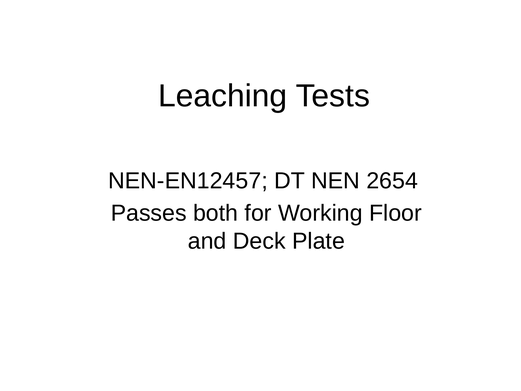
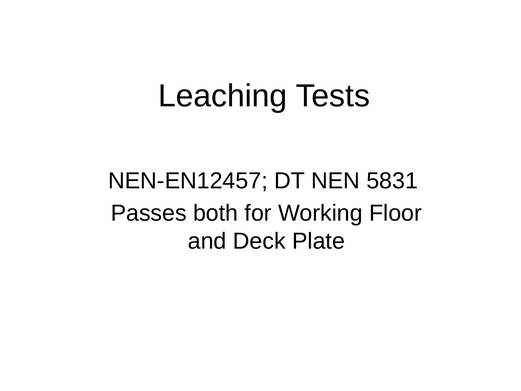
2654: 2654 -> 5831 (392, 181)
